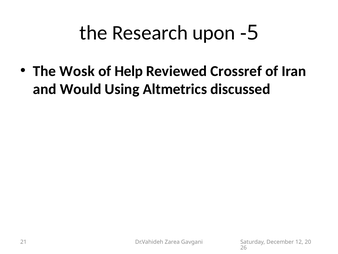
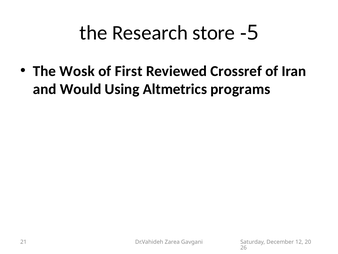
upon: upon -> store (214, 33)
Help: Help -> First (129, 71)
discussed: discussed -> programs (240, 89)
